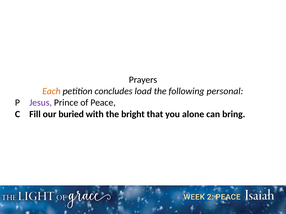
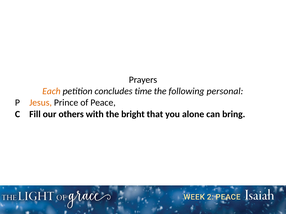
load: load -> time (143, 91)
Jesus colour: purple -> orange (41, 103)
buried: buried -> others (71, 114)
